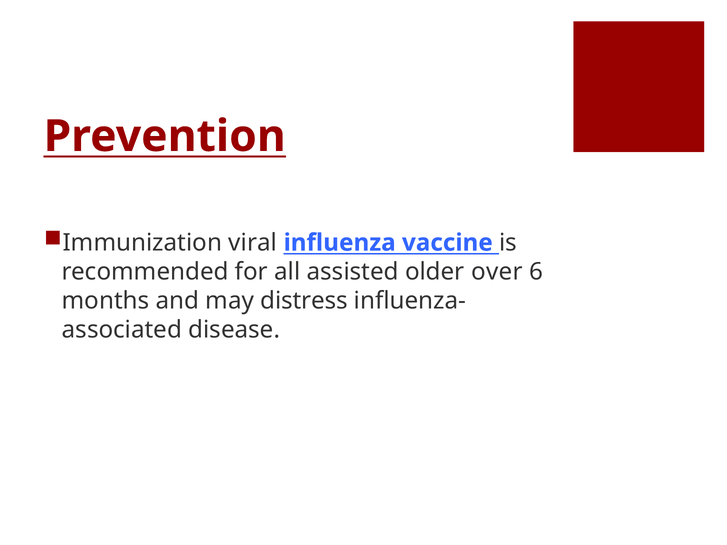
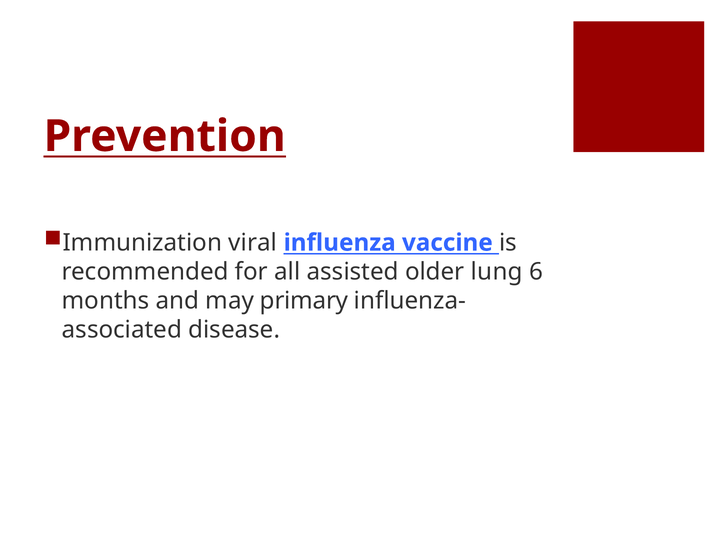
over: over -> lung (497, 272)
distress: distress -> primary (304, 301)
